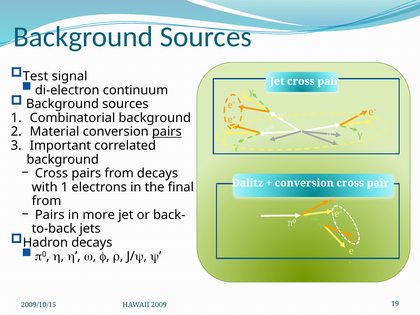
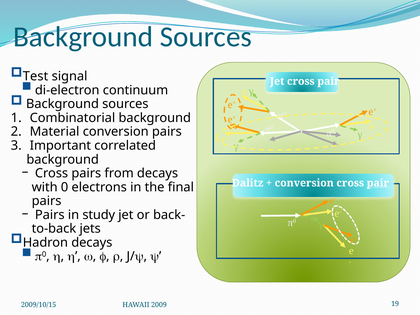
pairs underline: present -> none (167, 132)
with 1: 1 -> 0 (65, 187)
from: from -> pairs (47, 201)
more: more -> study (99, 215)
